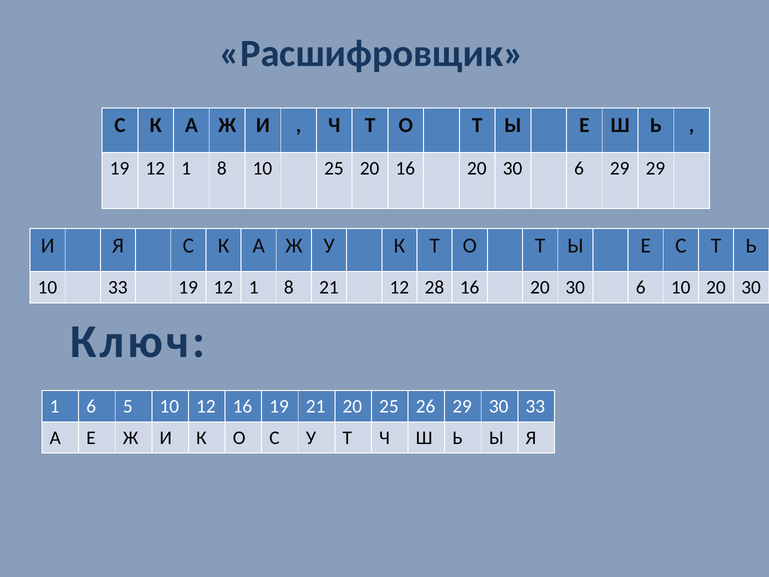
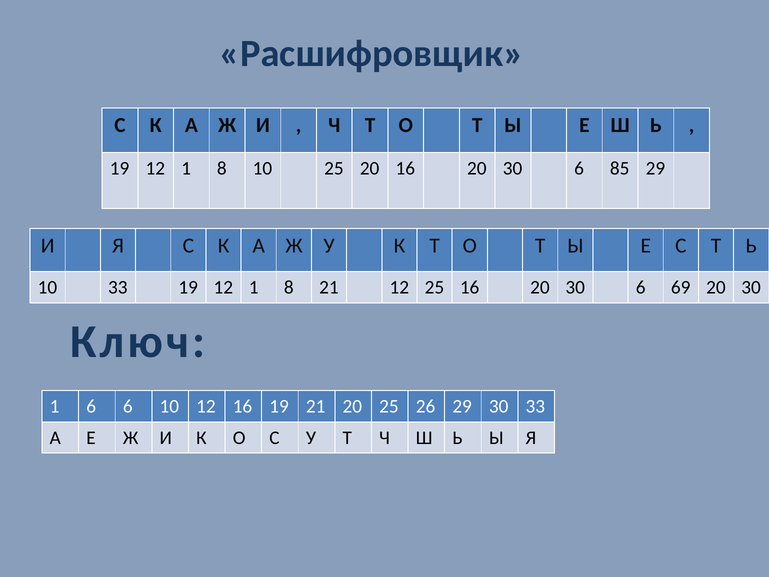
6 29: 29 -> 85 (620, 168)
12 28: 28 -> 25 (434, 287)
6 10: 10 -> 69 (681, 287)
6 5: 5 -> 6 (128, 406)
